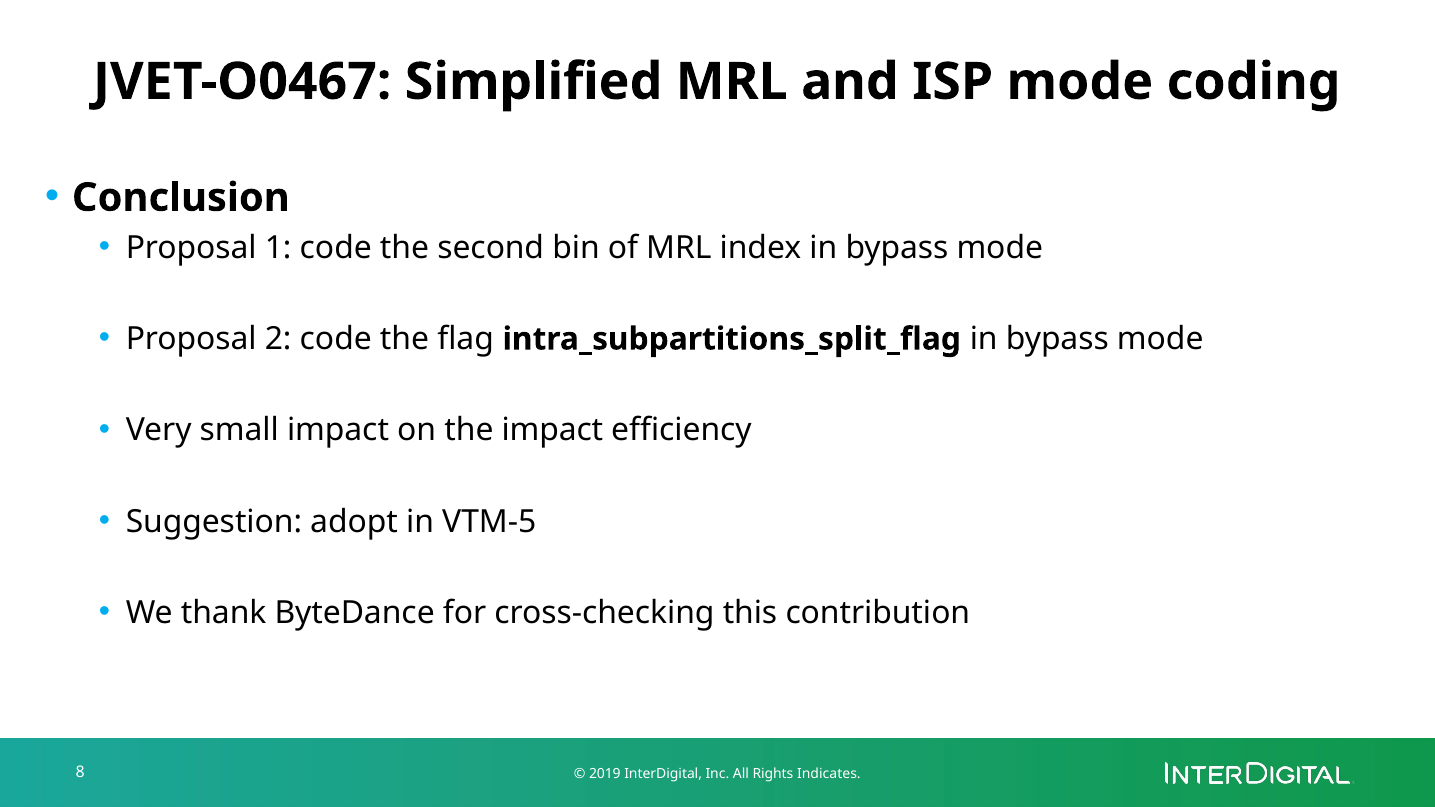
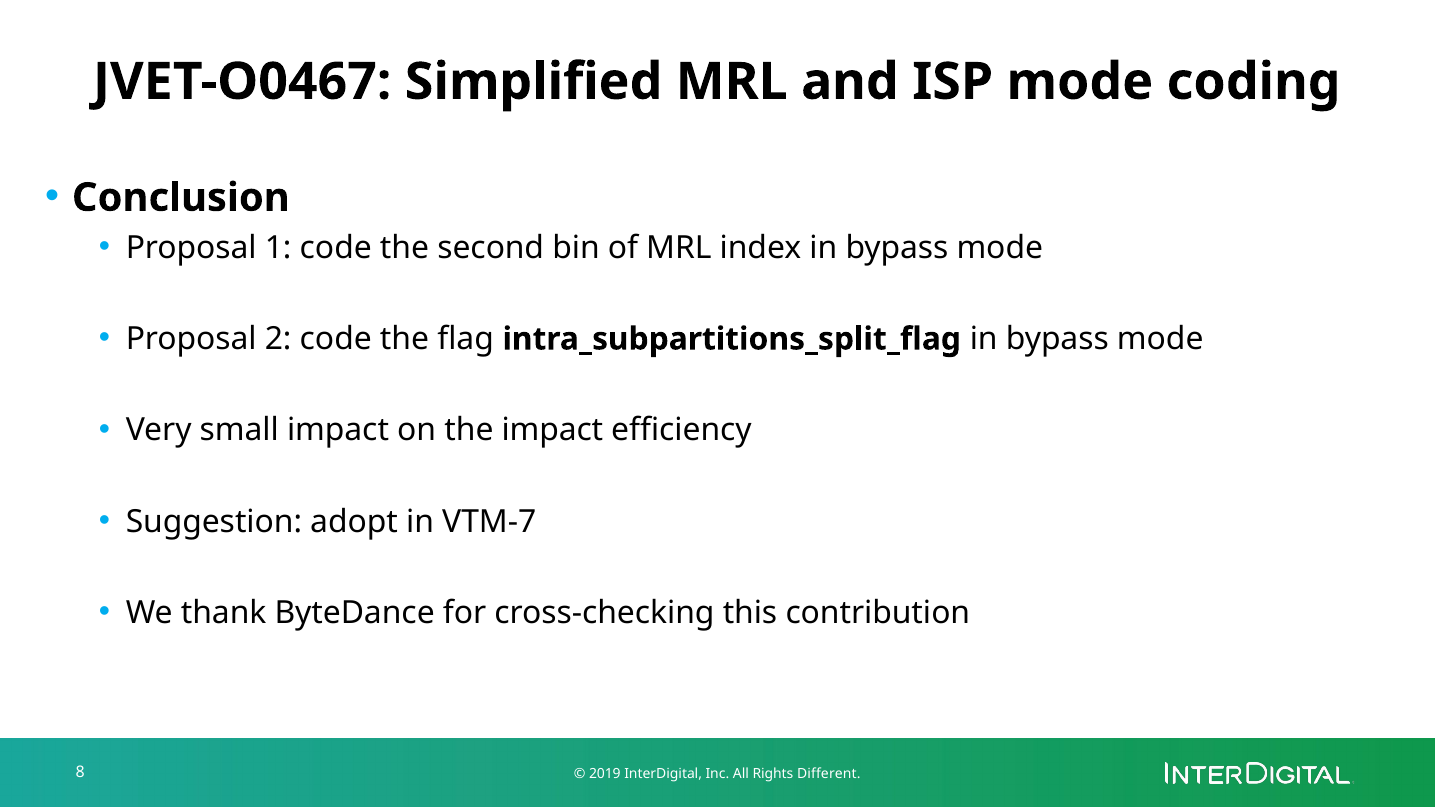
VTM-5: VTM-5 -> VTM-7 (489, 522)
Indicates: Indicates -> Different (829, 774)
